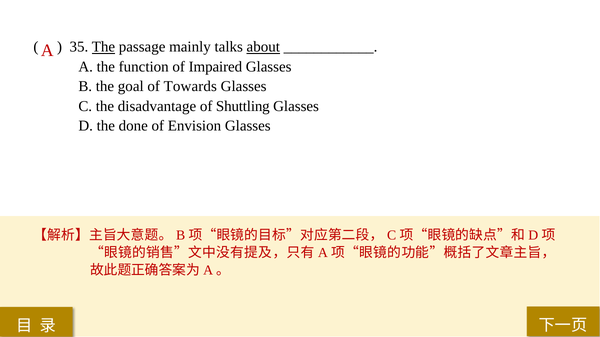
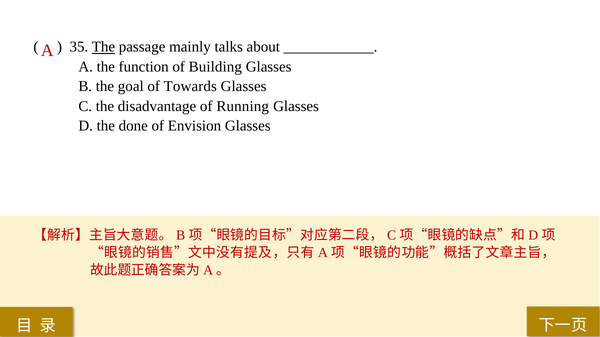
about underline: present -> none (263, 47)
Impaired: Impaired -> Building (215, 67)
Shuttling: Shuttling -> Running (243, 106)
